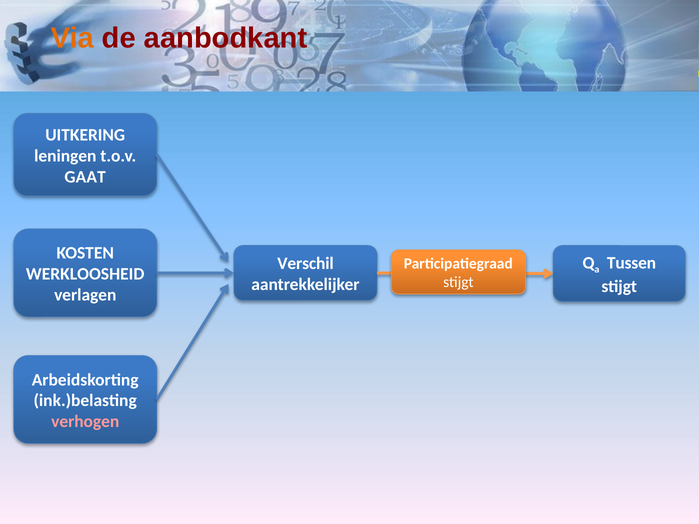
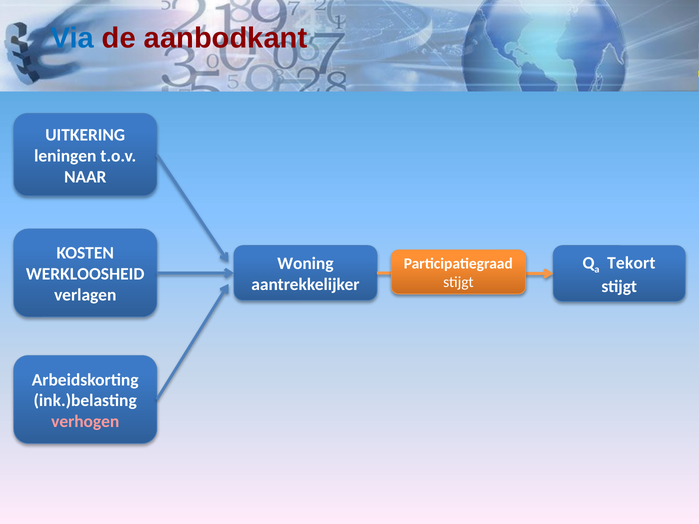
Via colour: orange -> blue (72, 38)
GAAT: GAAT -> NAAR (85, 177)
Tussen: Tussen -> Tekort (631, 263)
Verschil: Verschil -> Woning (305, 264)
